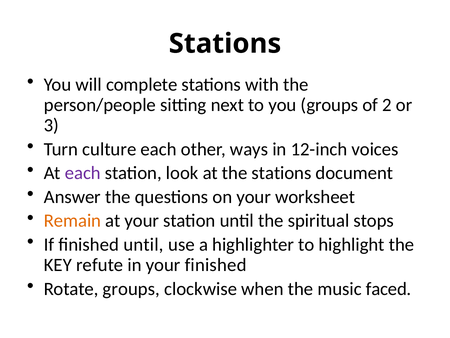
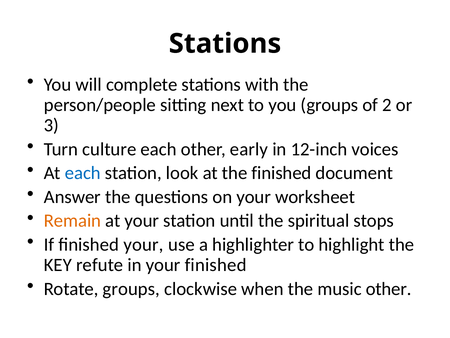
ways: ways -> early (249, 149)
each colour: purple -> blue (83, 173)
the stations: stations -> finished (282, 173)
finished until: until -> your (144, 244)
music faced: faced -> other (389, 288)
